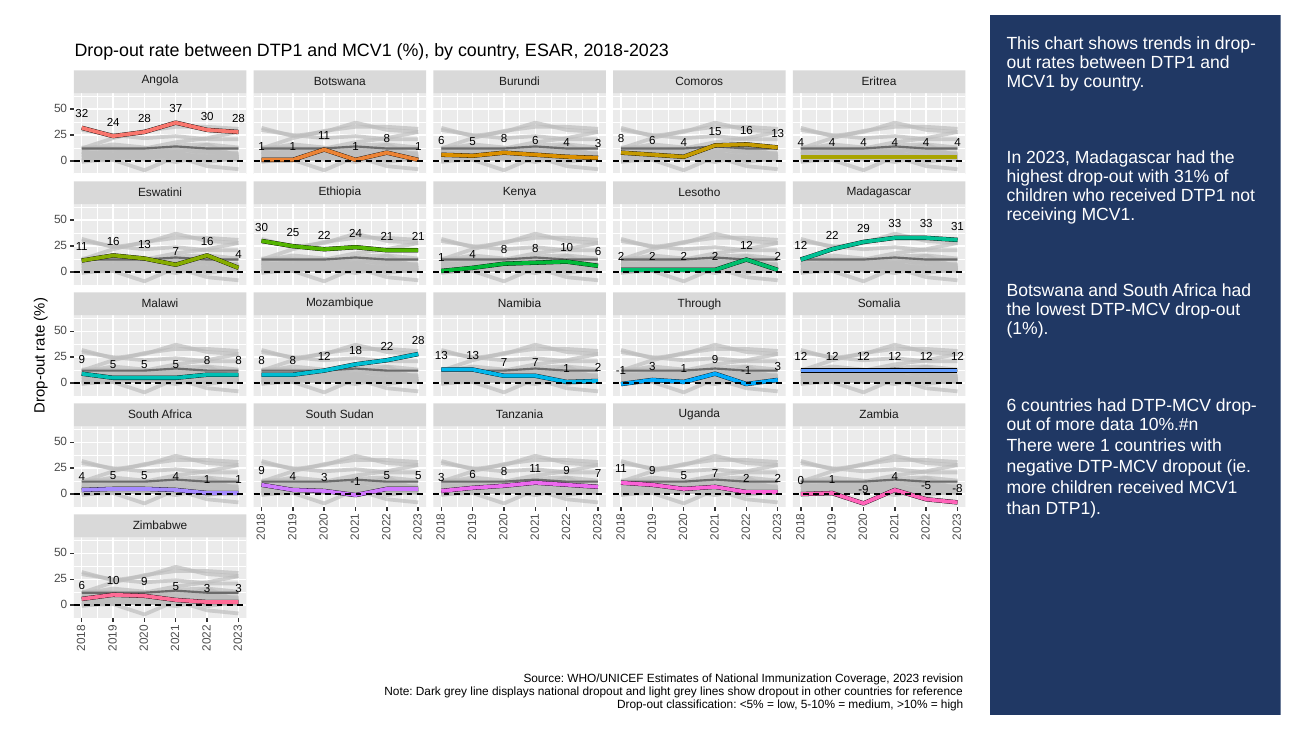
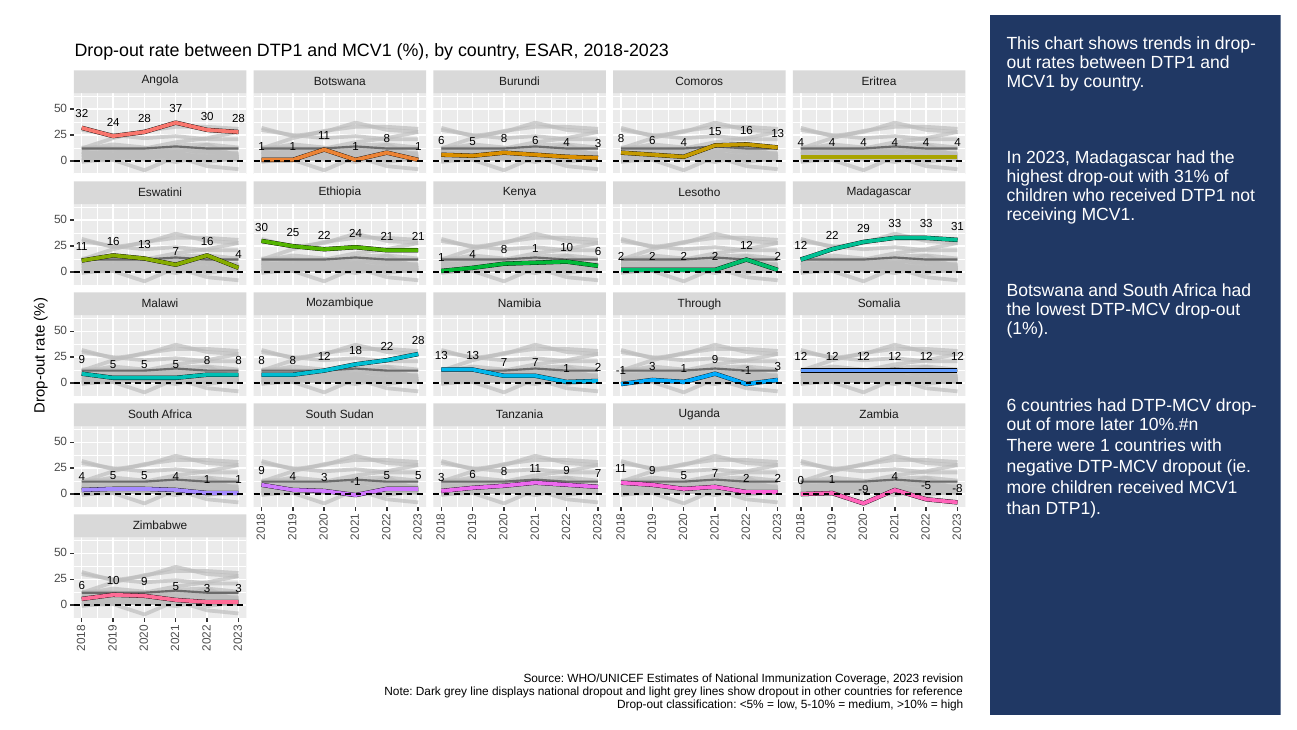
4 8 8: 8 -> 1 (535, 249)
data: data -> later (1117, 424)
